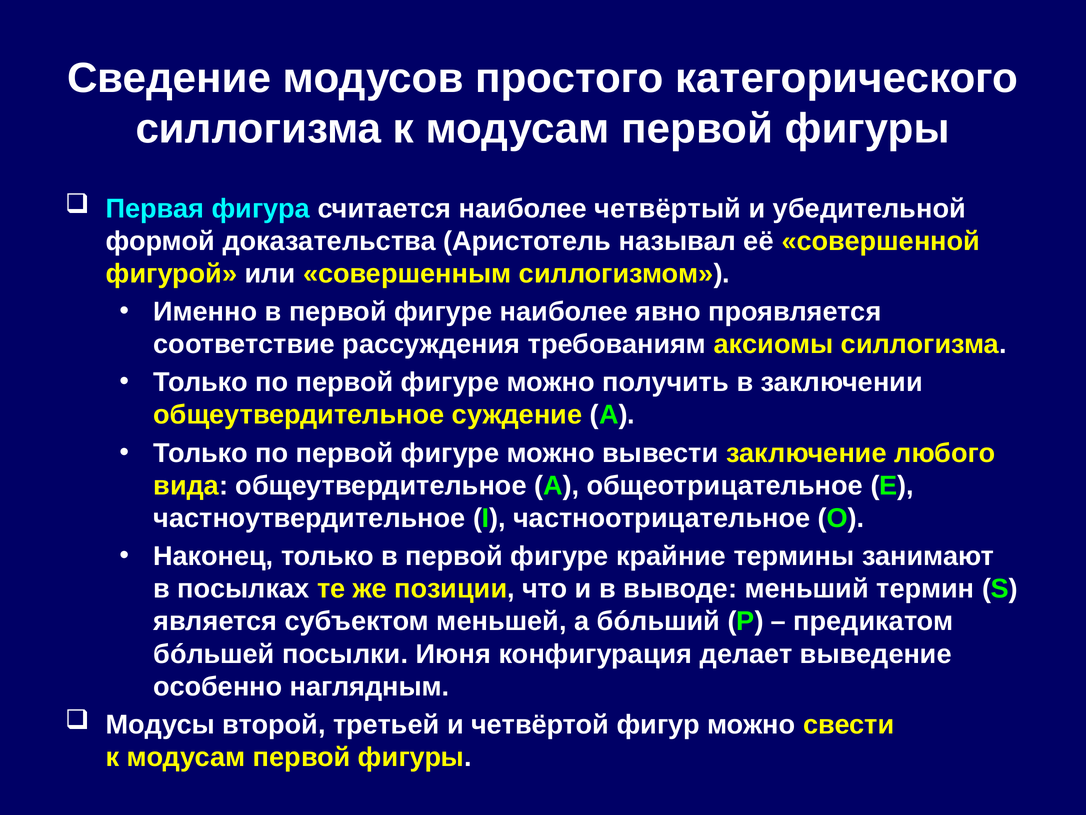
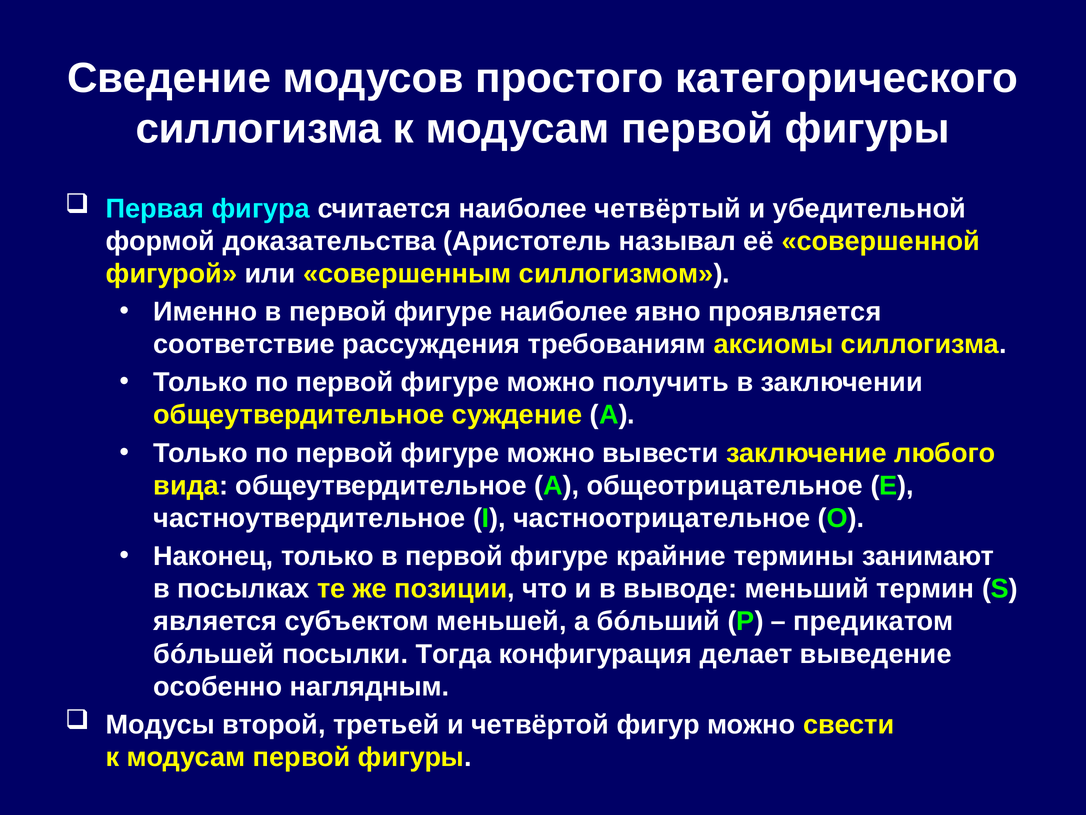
Июня: Июня -> Тогда (454, 654)
